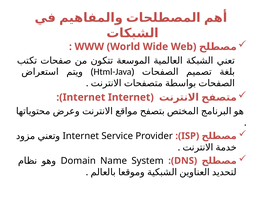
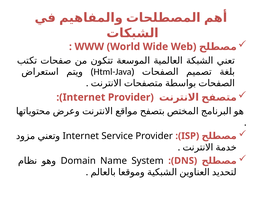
Internet Internet: Internet -> Provider (129, 97)
